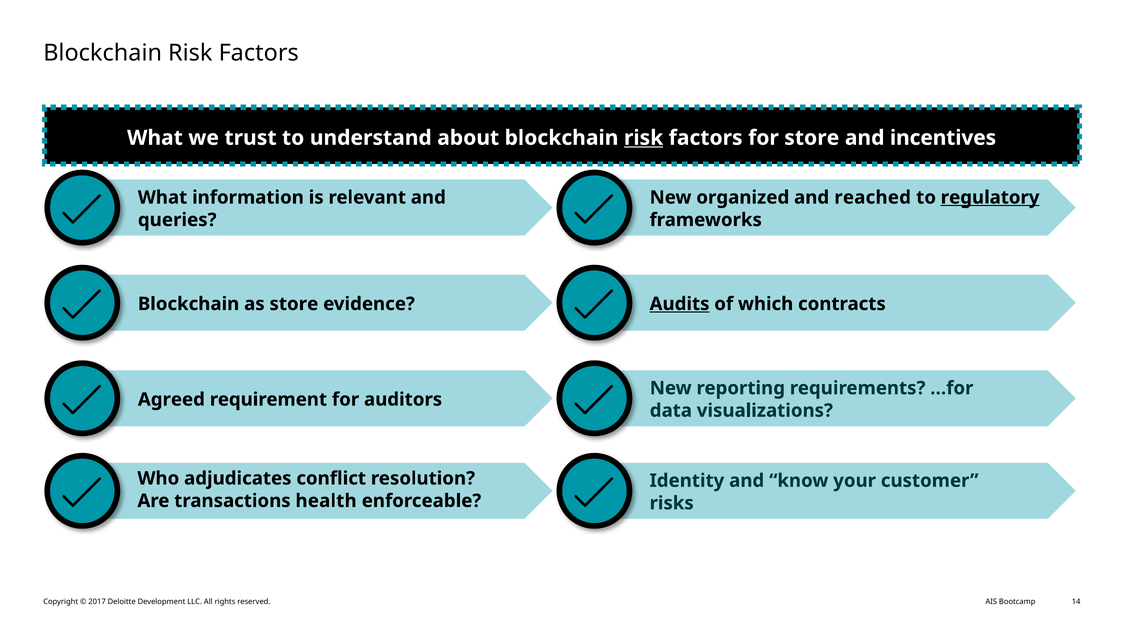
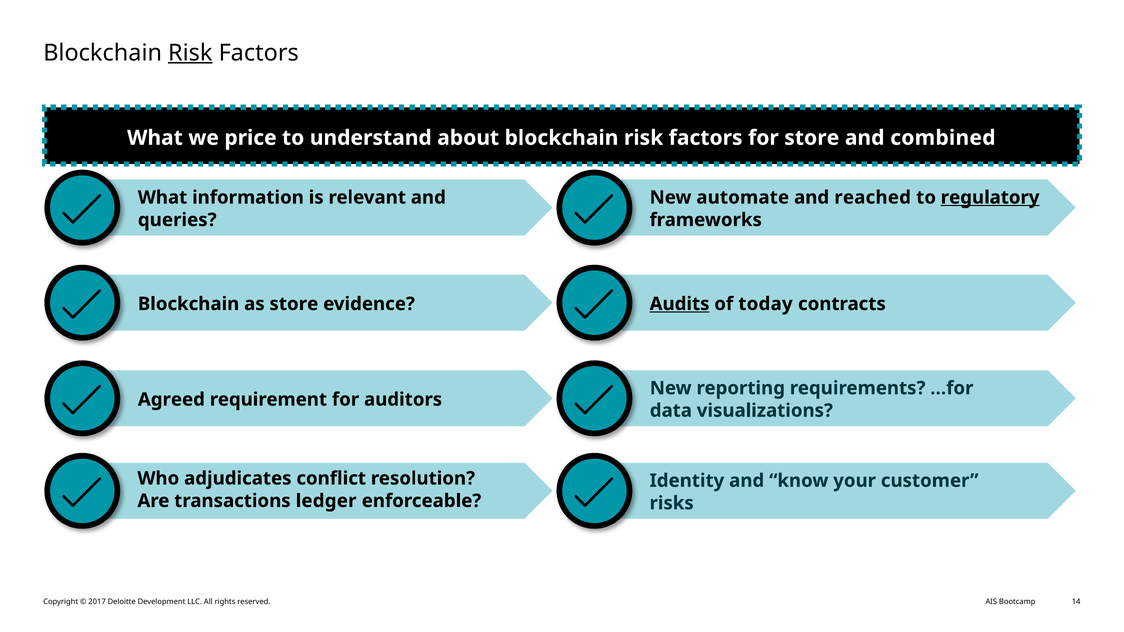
Risk underline: none -> present (190, 53)
trust: trust -> price (251, 138)
risk underline: present -> none (644, 138)
incentives: incentives -> combined (943, 138)
organized: organized -> automate (743, 198)
which: which -> today (765, 304)
health: health -> ledger (326, 501)
